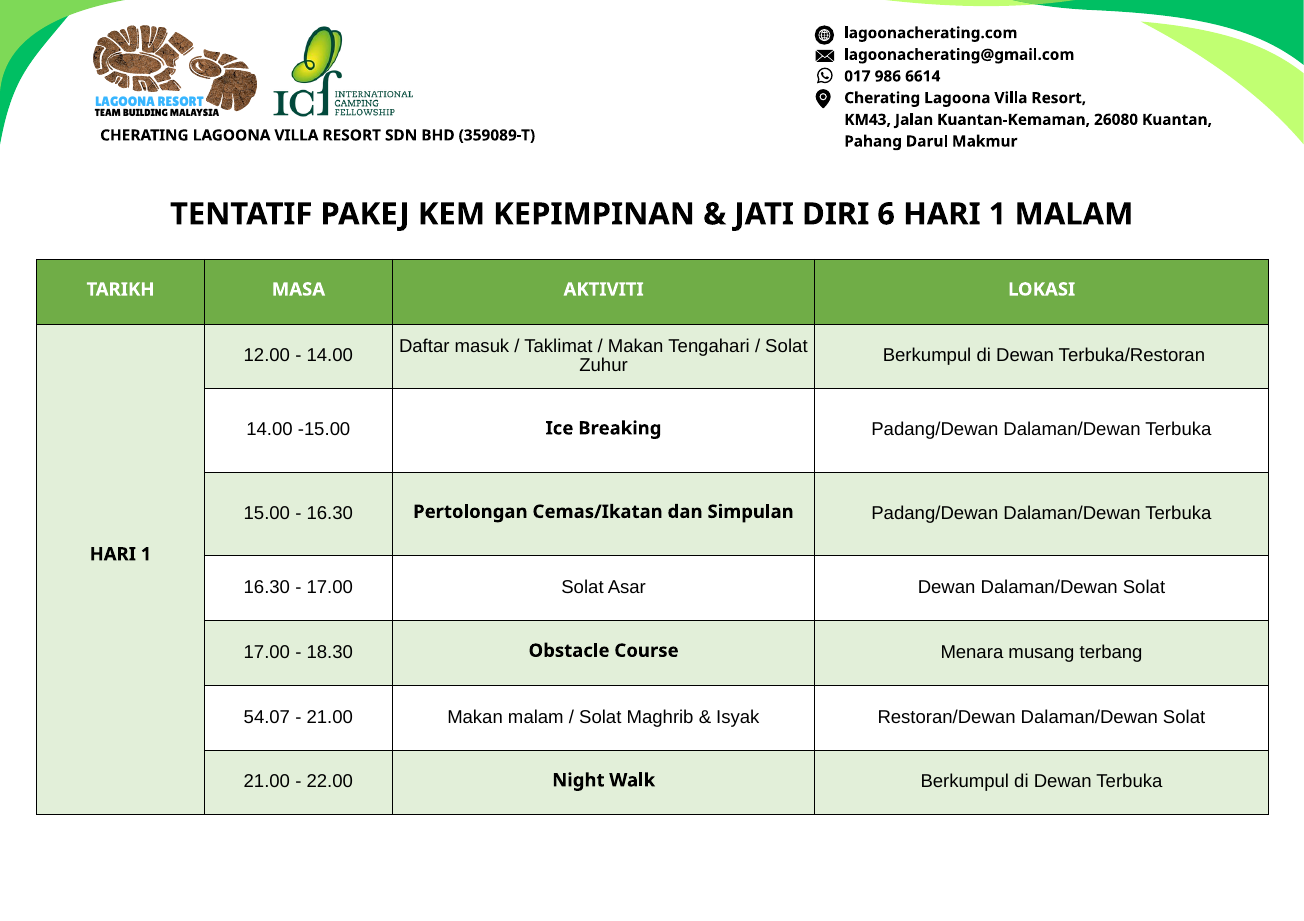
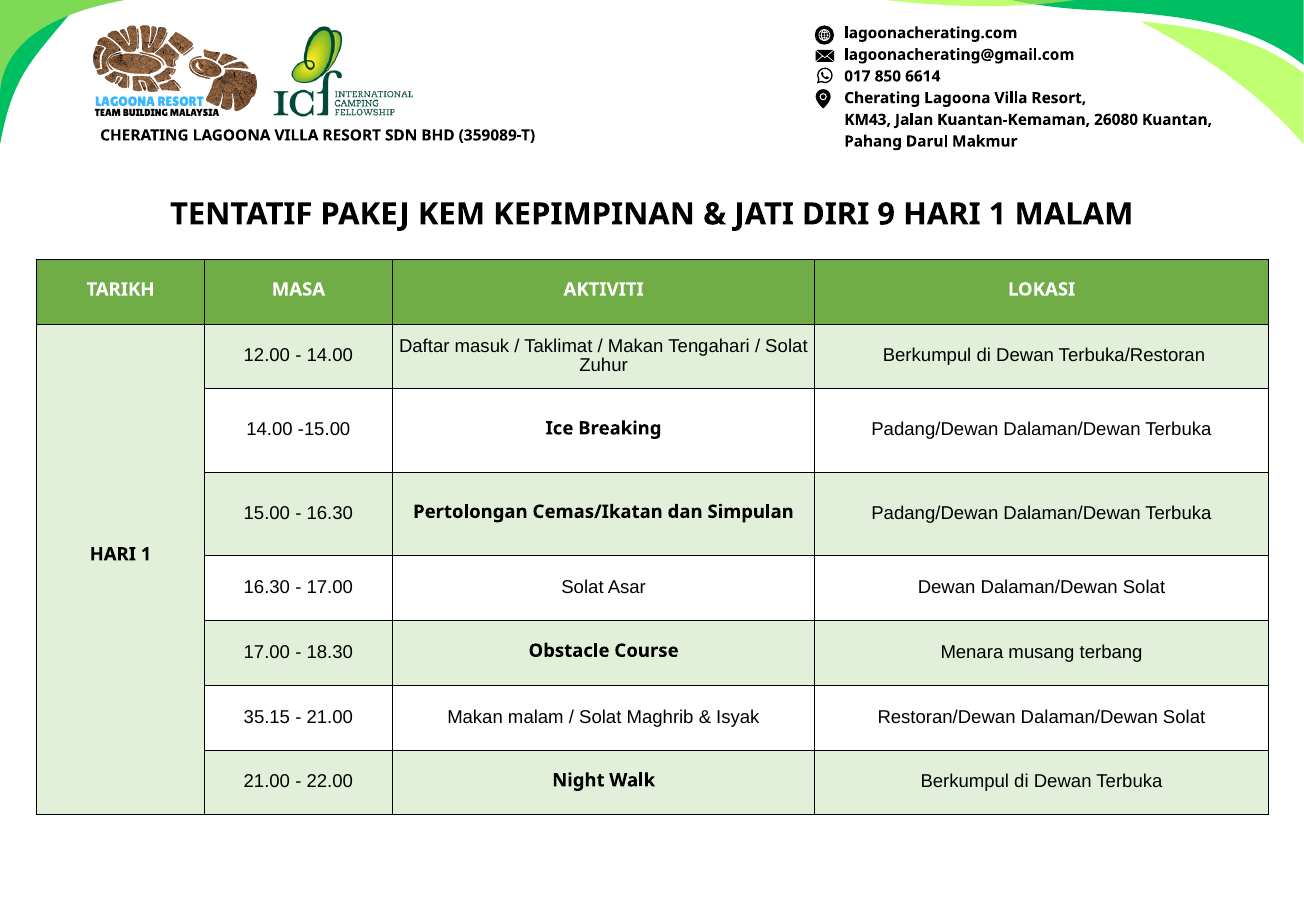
986: 986 -> 850 (888, 76)
6: 6 -> 9 (886, 214)
54.07: 54.07 -> 35.15 (267, 717)
